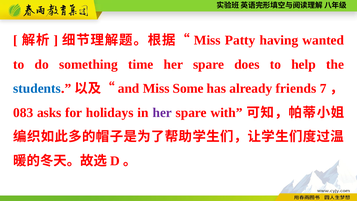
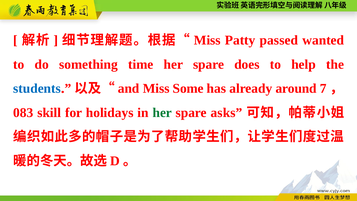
having: having -> passed (279, 40)
friends: friends -> around (296, 88)
asks: asks -> skill (49, 113)
her colour: purple -> green (162, 113)
with: with -> asks (227, 113)
